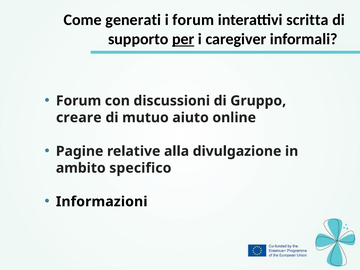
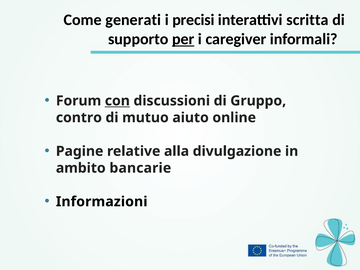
i forum: forum -> precisi (193, 20)
con underline: none -> present (117, 101)
creare: creare -> contro (79, 118)
specifico: specifico -> bancarie (140, 168)
